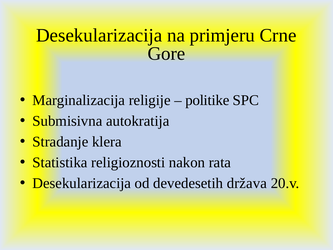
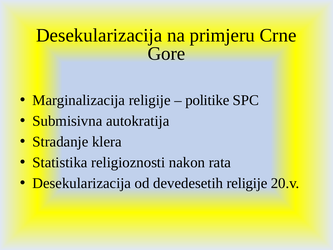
devedesetih država: država -> religije (247, 183)
